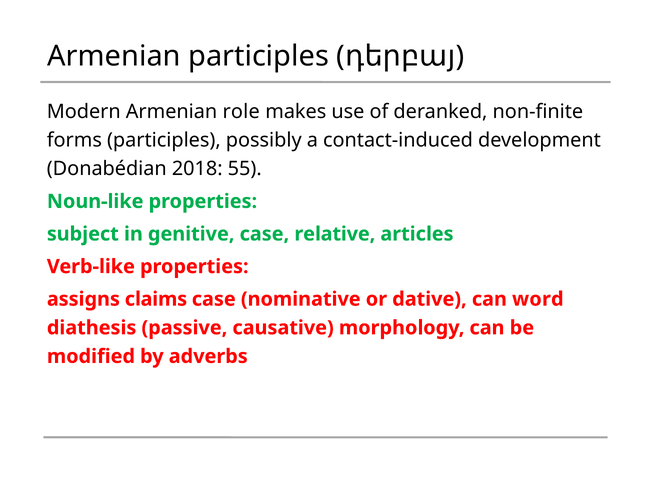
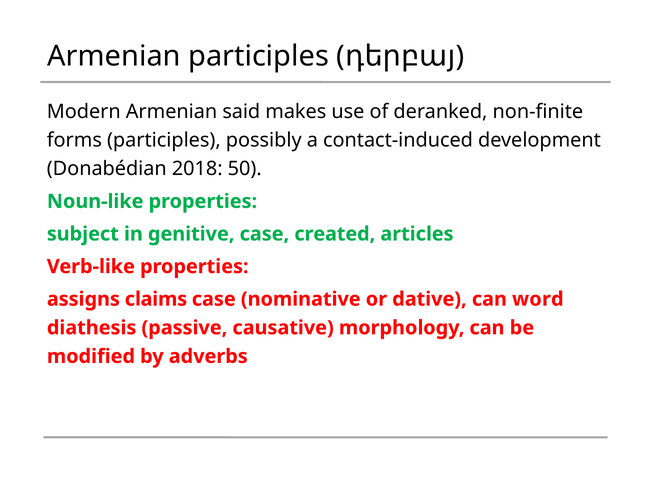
role: role -> said (241, 112)
55: 55 -> 50 (245, 169)
relative: relative -> created (335, 234)
